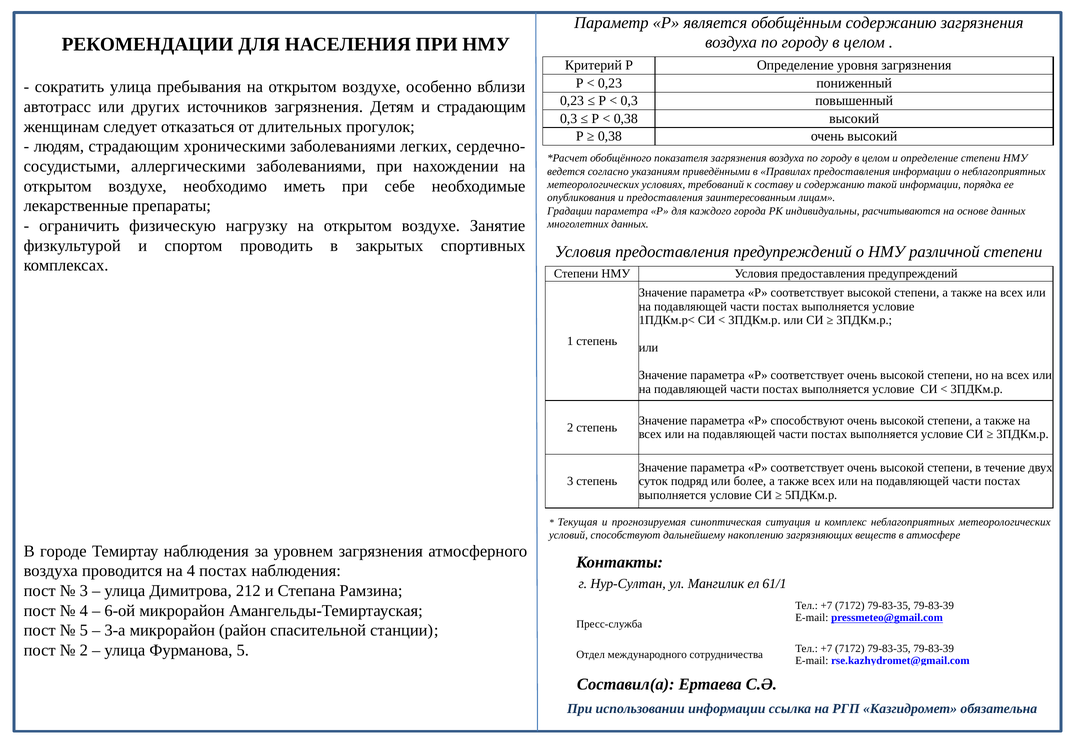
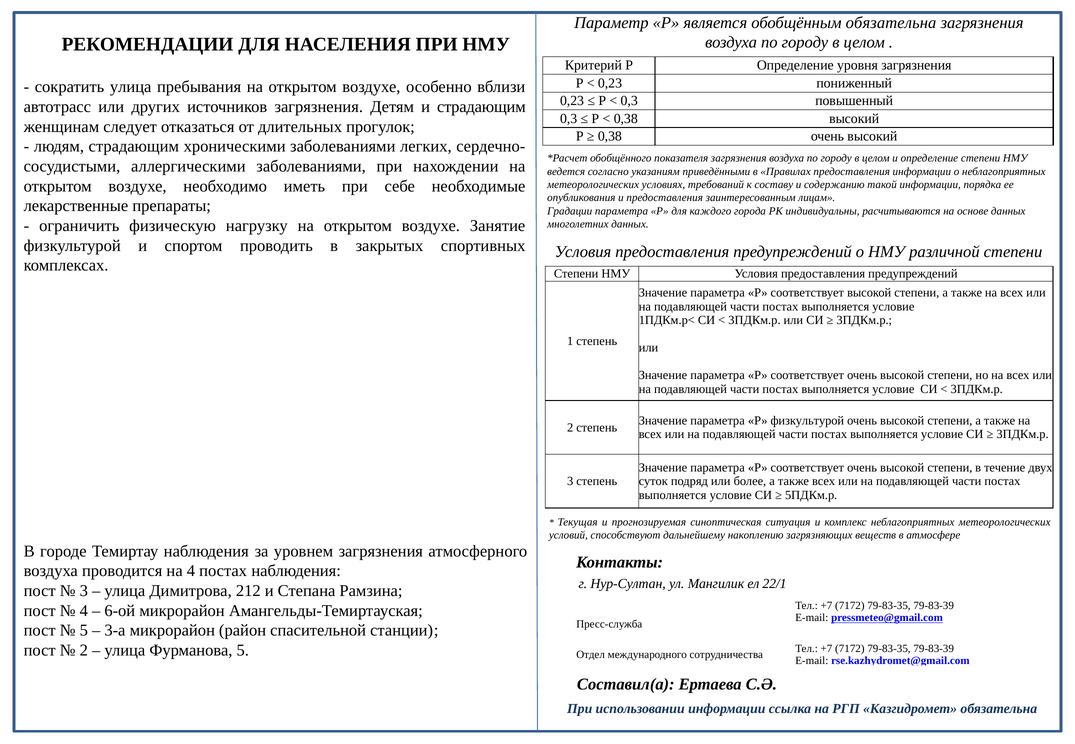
обобщённым содержанию: содержанию -> обязательна (891, 23)
Р способствуют: способствуют -> физкультурой (807, 421)
61/1: 61/1 -> 22/1 (774, 584)
